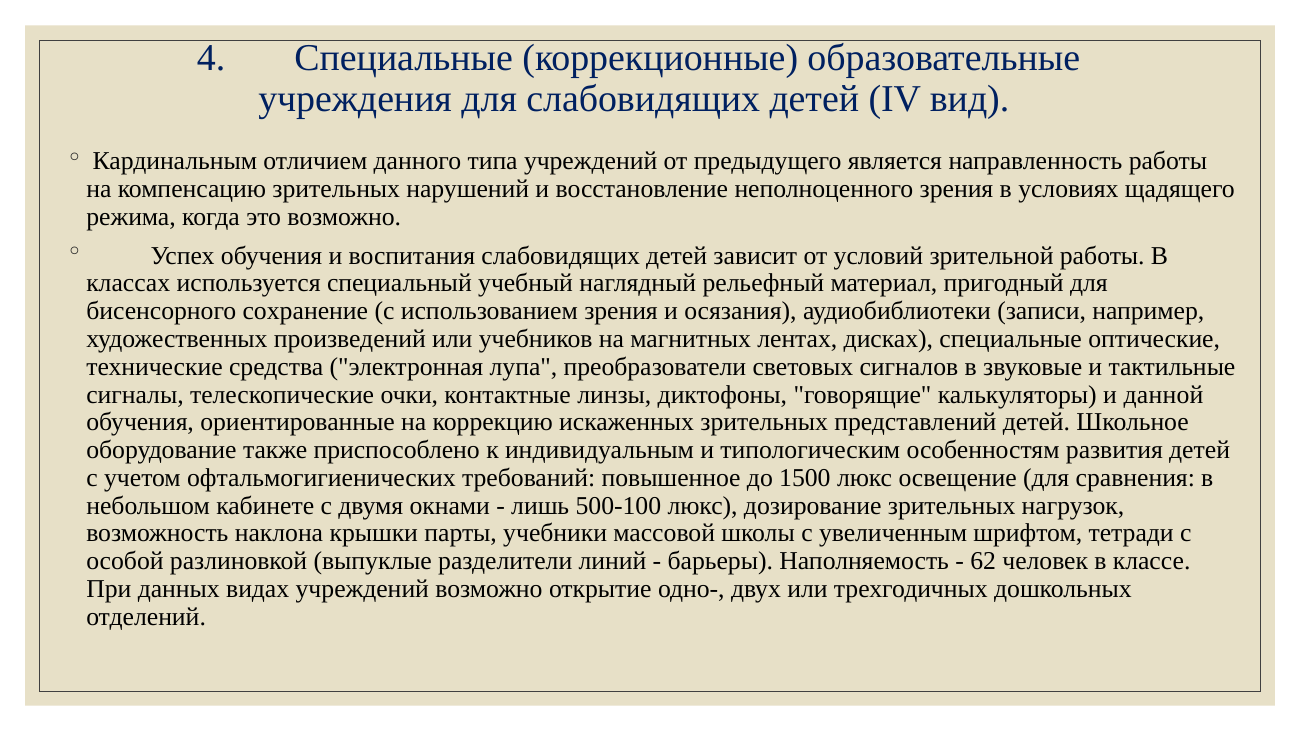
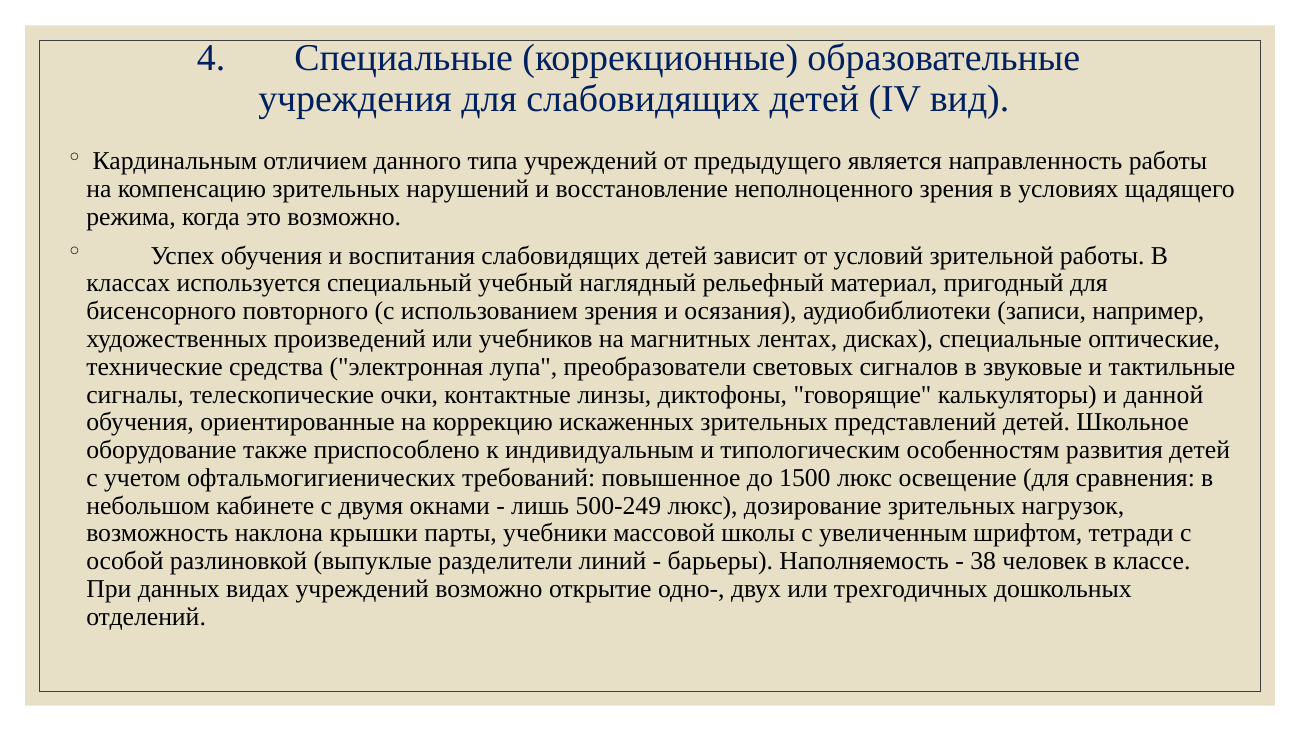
сохранение: сохранение -> повторного (305, 311)
500-100: 500-100 -> 500-249 (618, 506)
62: 62 -> 38 (983, 561)
